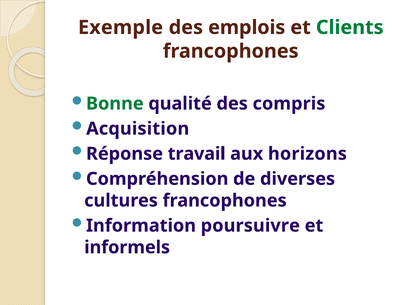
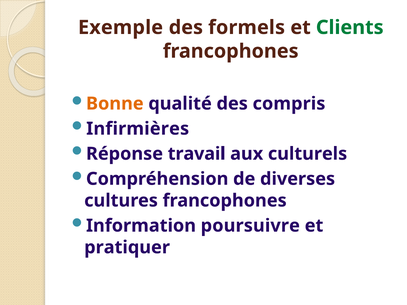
emplois: emplois -> formels (247, 27)
Bonne colour: green -> orange (115, 104)
Acquisition: Acquisition -> Infirmières (138, 129)
horizons: horizons -> culturels (308, 154)
informels: informels -> pratiquer (127, 248)
